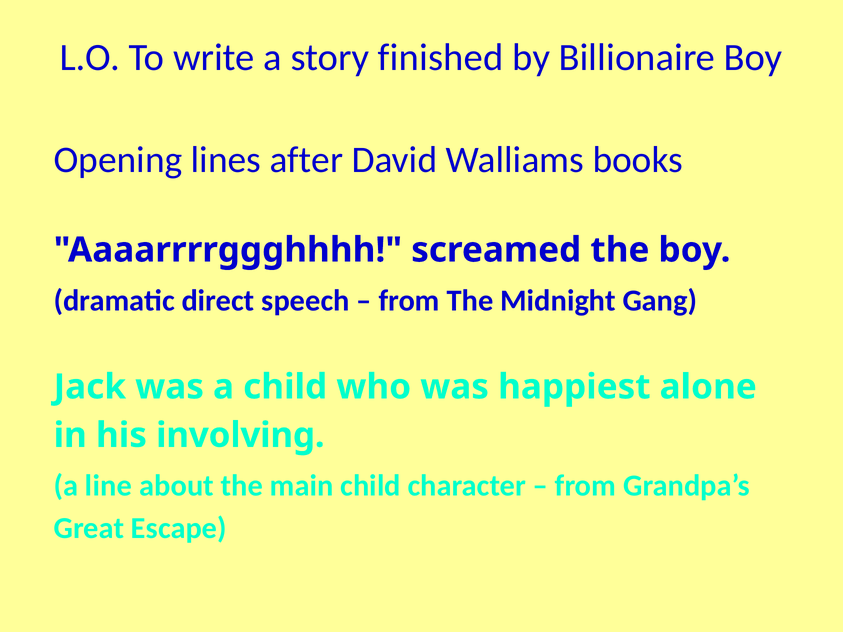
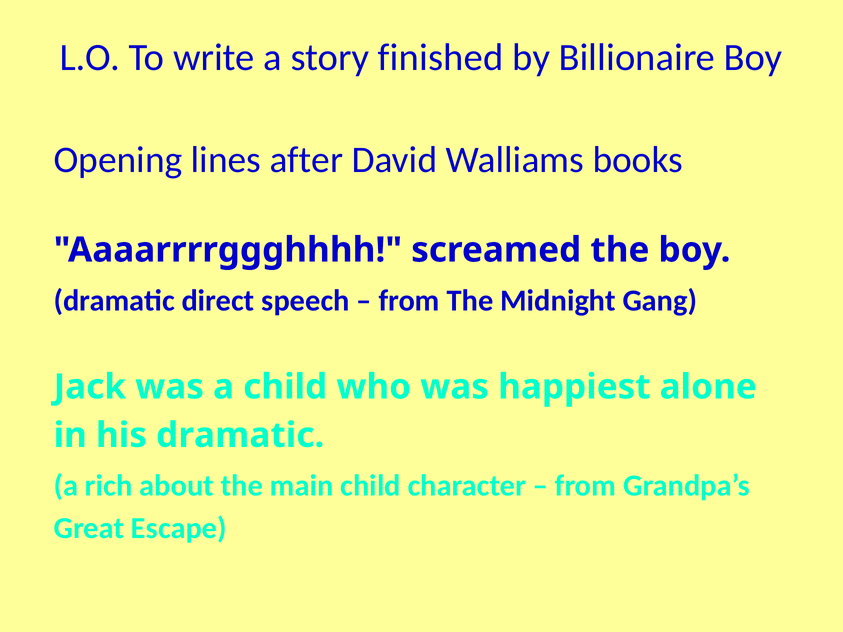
his involving: involving -> dramatic (240, 435)
line: line -> rich (109, 486)
